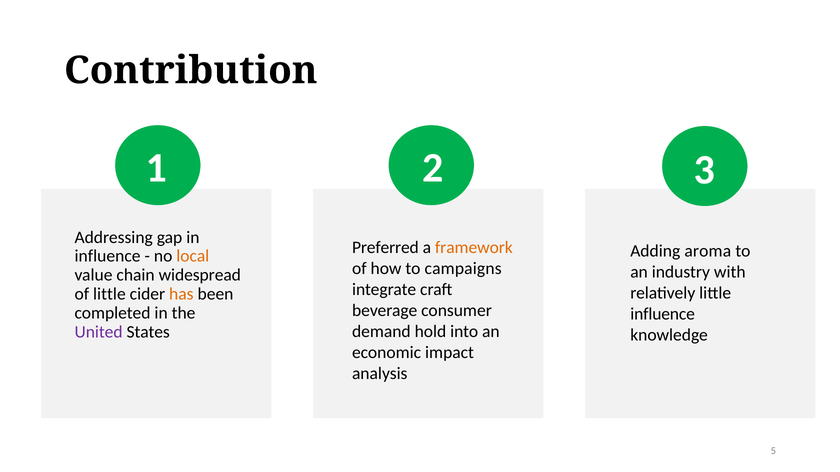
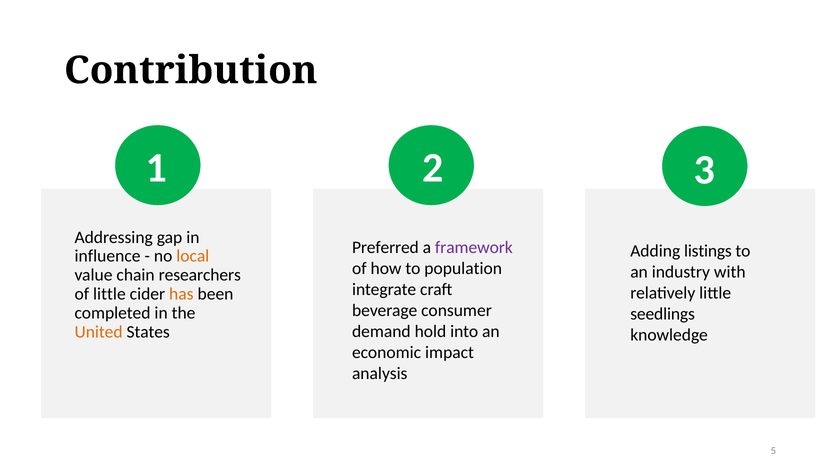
framework colour: orange -> purple (474, 248)
aroma: aroma -> listings (708, 251)
campaigns: campaigns -> population (463, 269)
widespread: widespread -> researchers (200, 275)
influence: influence -> seedlings (663, 314)
United colour: purple -> orange (99, 332)
